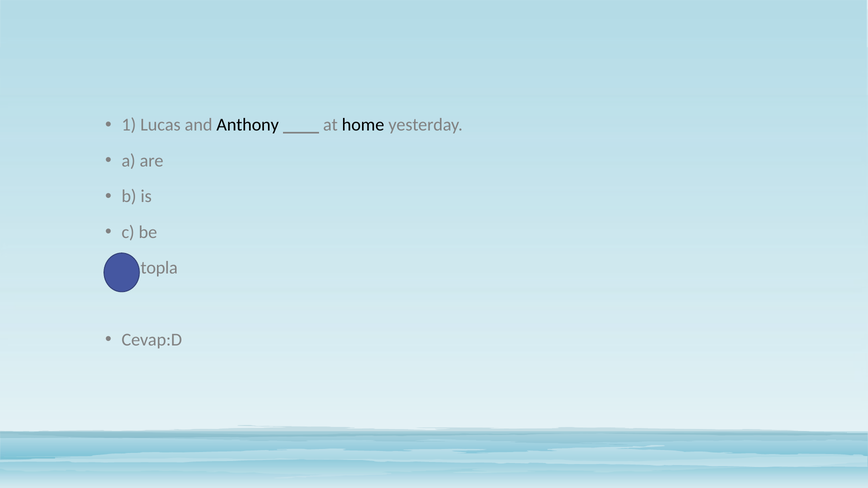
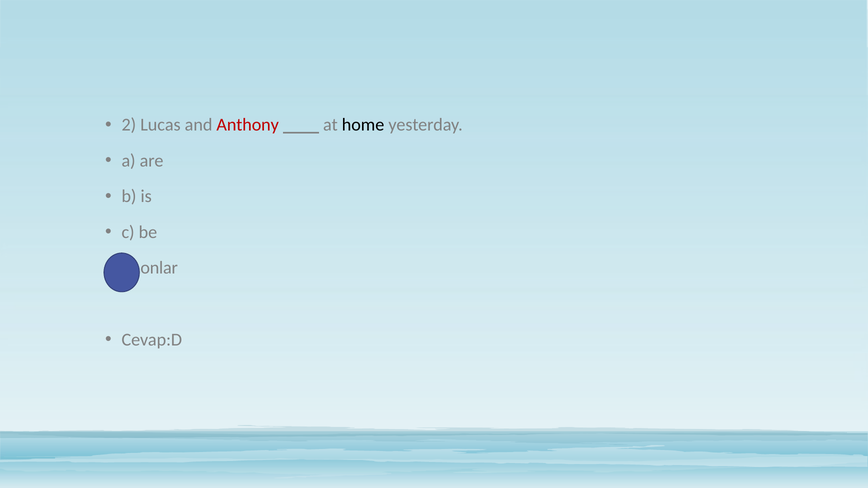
1: 1 -> 2 (129, 125)
Anthony colour: black -> red (248, 125)
topla: topla -> onlar (159, 268)
